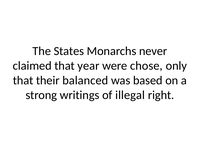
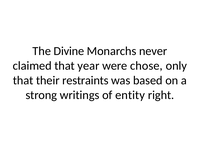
States: States -> Divine (69, 51)
balanced: balanced -> restraints (85, 80)
illegal: illegal -> entity (130, 95)
